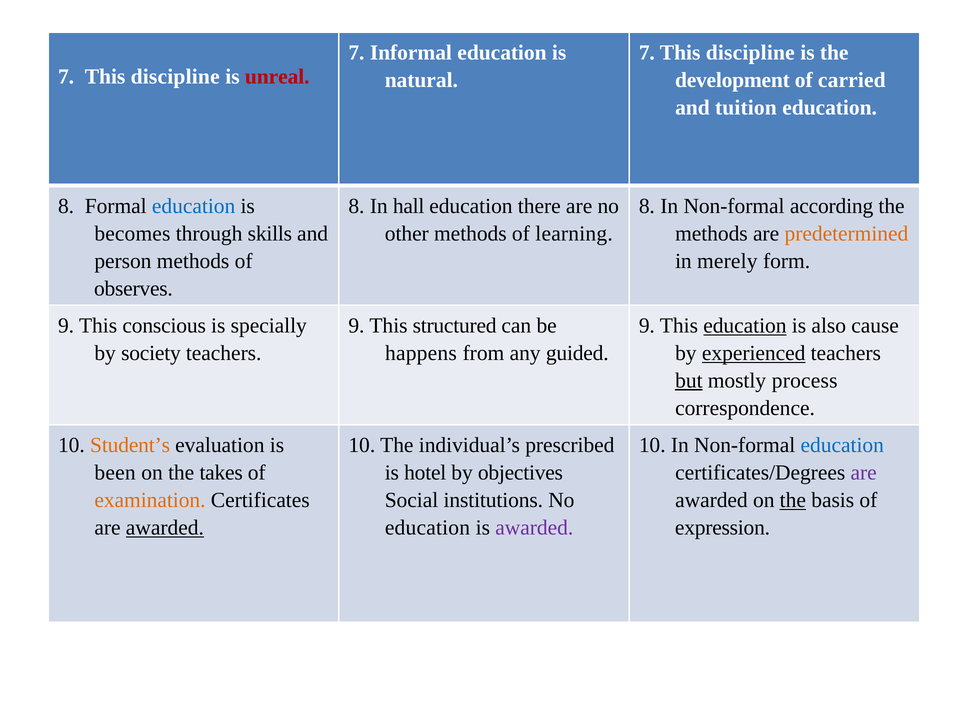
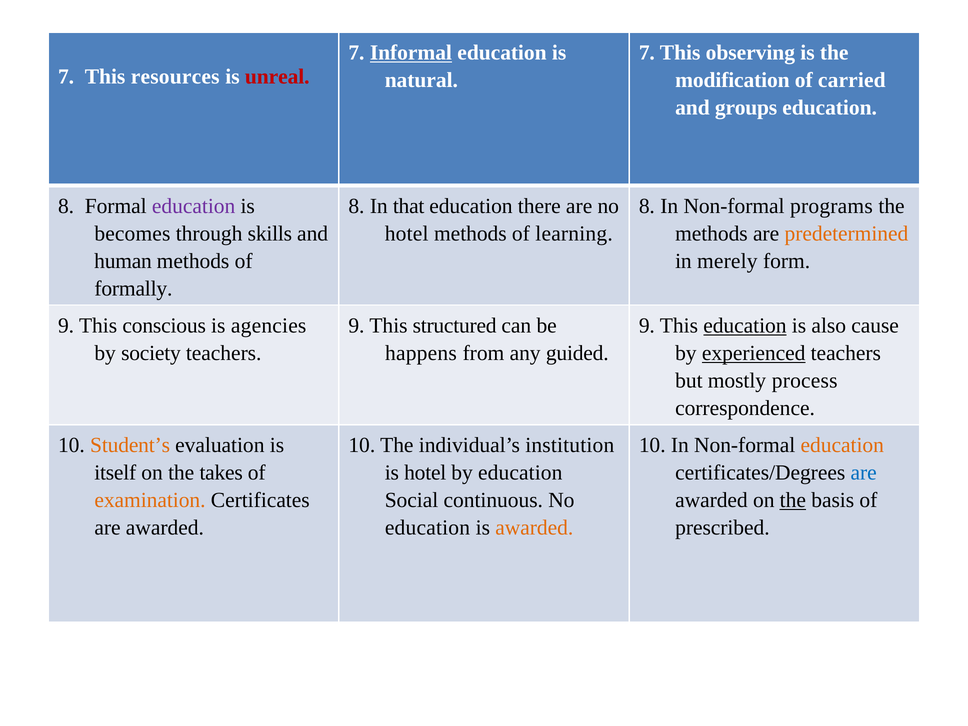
Informal underline: none -> present (411, 53)
discipline: discipline -> observing (750, 53)
discipline: discipline -> resources (175, 77)
development: development -> modification (732, 80)
tuition: tuition -> groups (746, 108)
education colour: blue -> purple (194, 206)
hall: hall -> that (409, 206)
according: according -> programs (831, 206)
other: other -> hotel (407, 234)
person: person -> human (123, 261)
observes: observes -> formally (133, 288)
specially: specially -> agencies (269, 326)
but underline: present -> none (689, 381)
prescribed: prescribed -> institution (570, 445)
education colour: blue -> orange (842, 445)
been: been -> itself (115, 473)
by objectives: objectives -> education (520, 473)
are colour: purple -> blue (864, 473)
institutions: institutions -> continuous (493, 500)
awarded underline: present -> none (165, 528)
awarded colour: purple -> orange (534, 528)
expression: expression -> prescribed (722, 528)
